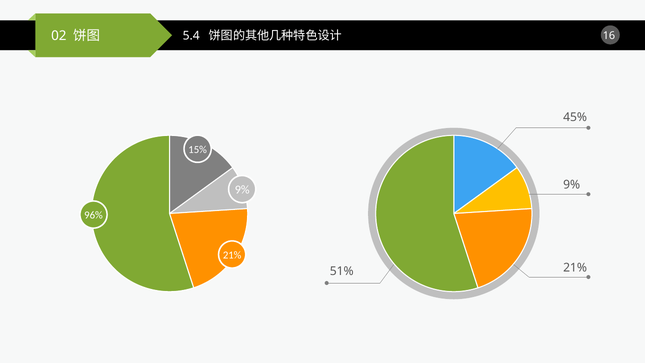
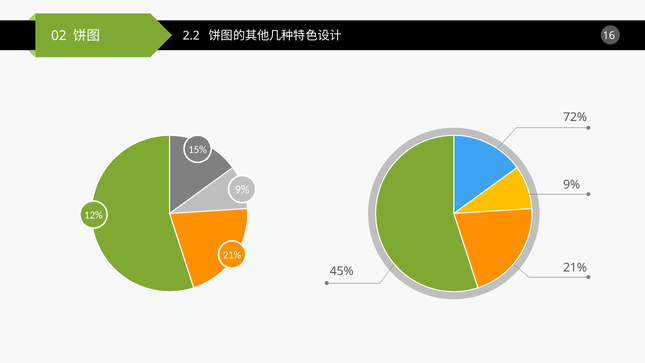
5.4: 5.4 -> 2.2 (191, 36)
45%: 45% -> 72% (575, 117)
96%: 96% -> 12% (93, 215)
51%: 51% -> 45% (342, 271)
